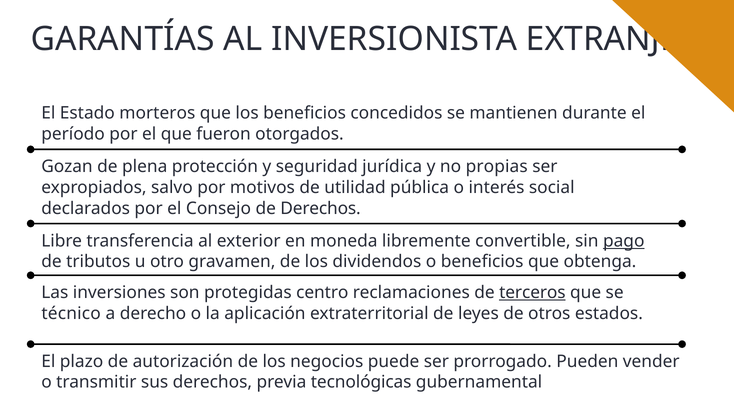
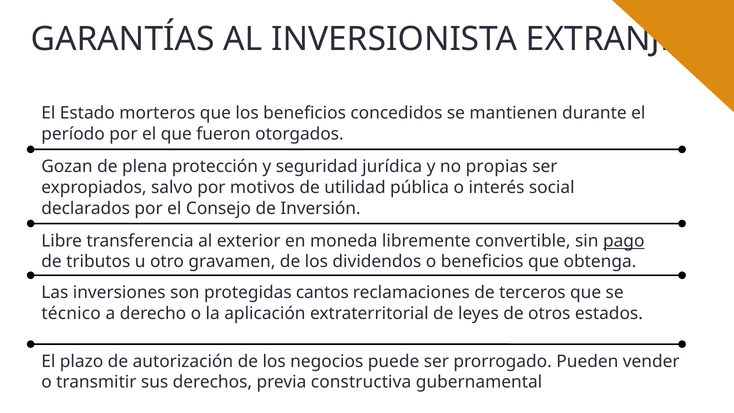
de Derechos: Derechos -> Inversión (320, 208)
centro: centro -> cantos (322, 293)
terceros underline: present -> none (532, 293)
tecnológicas: tecnológicas -> constructiva (361, 382)
